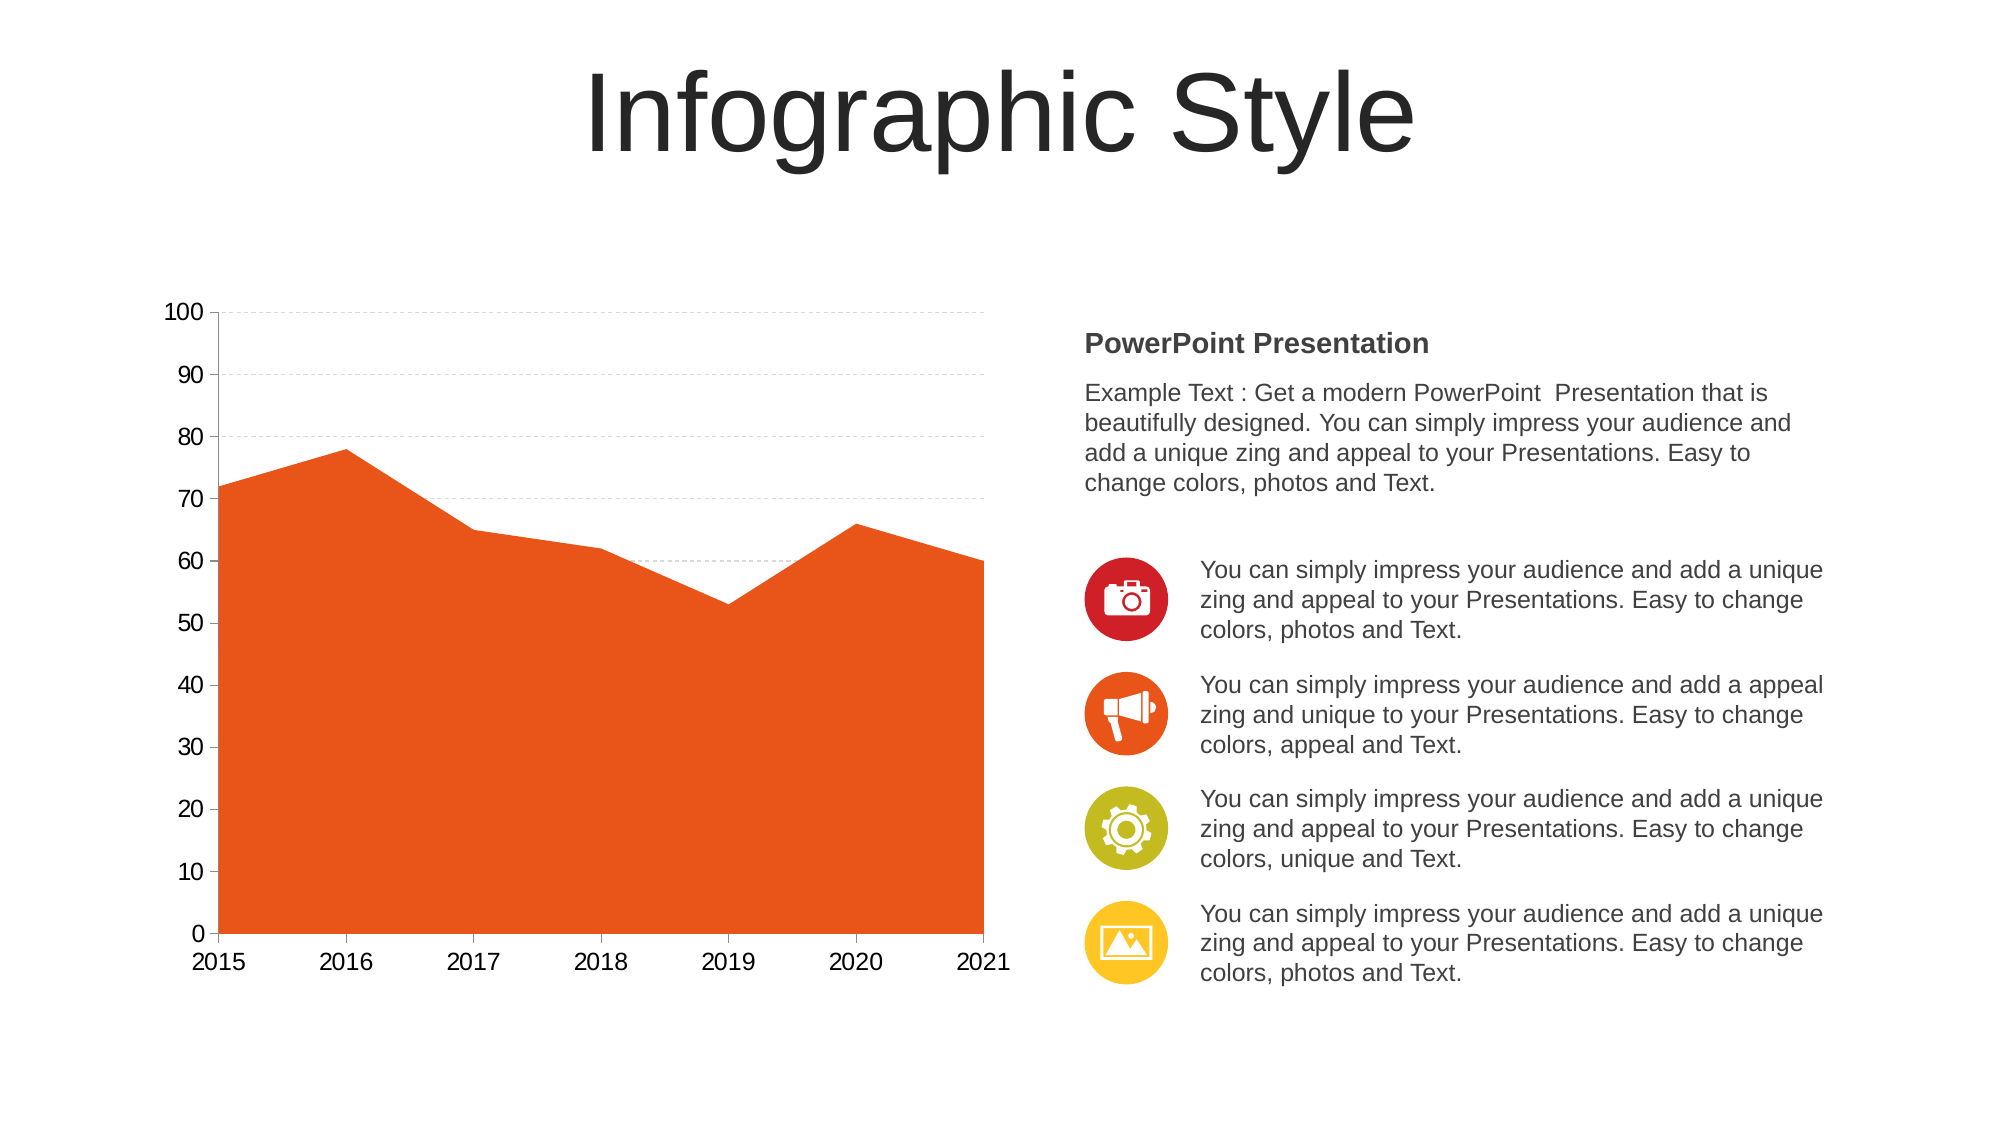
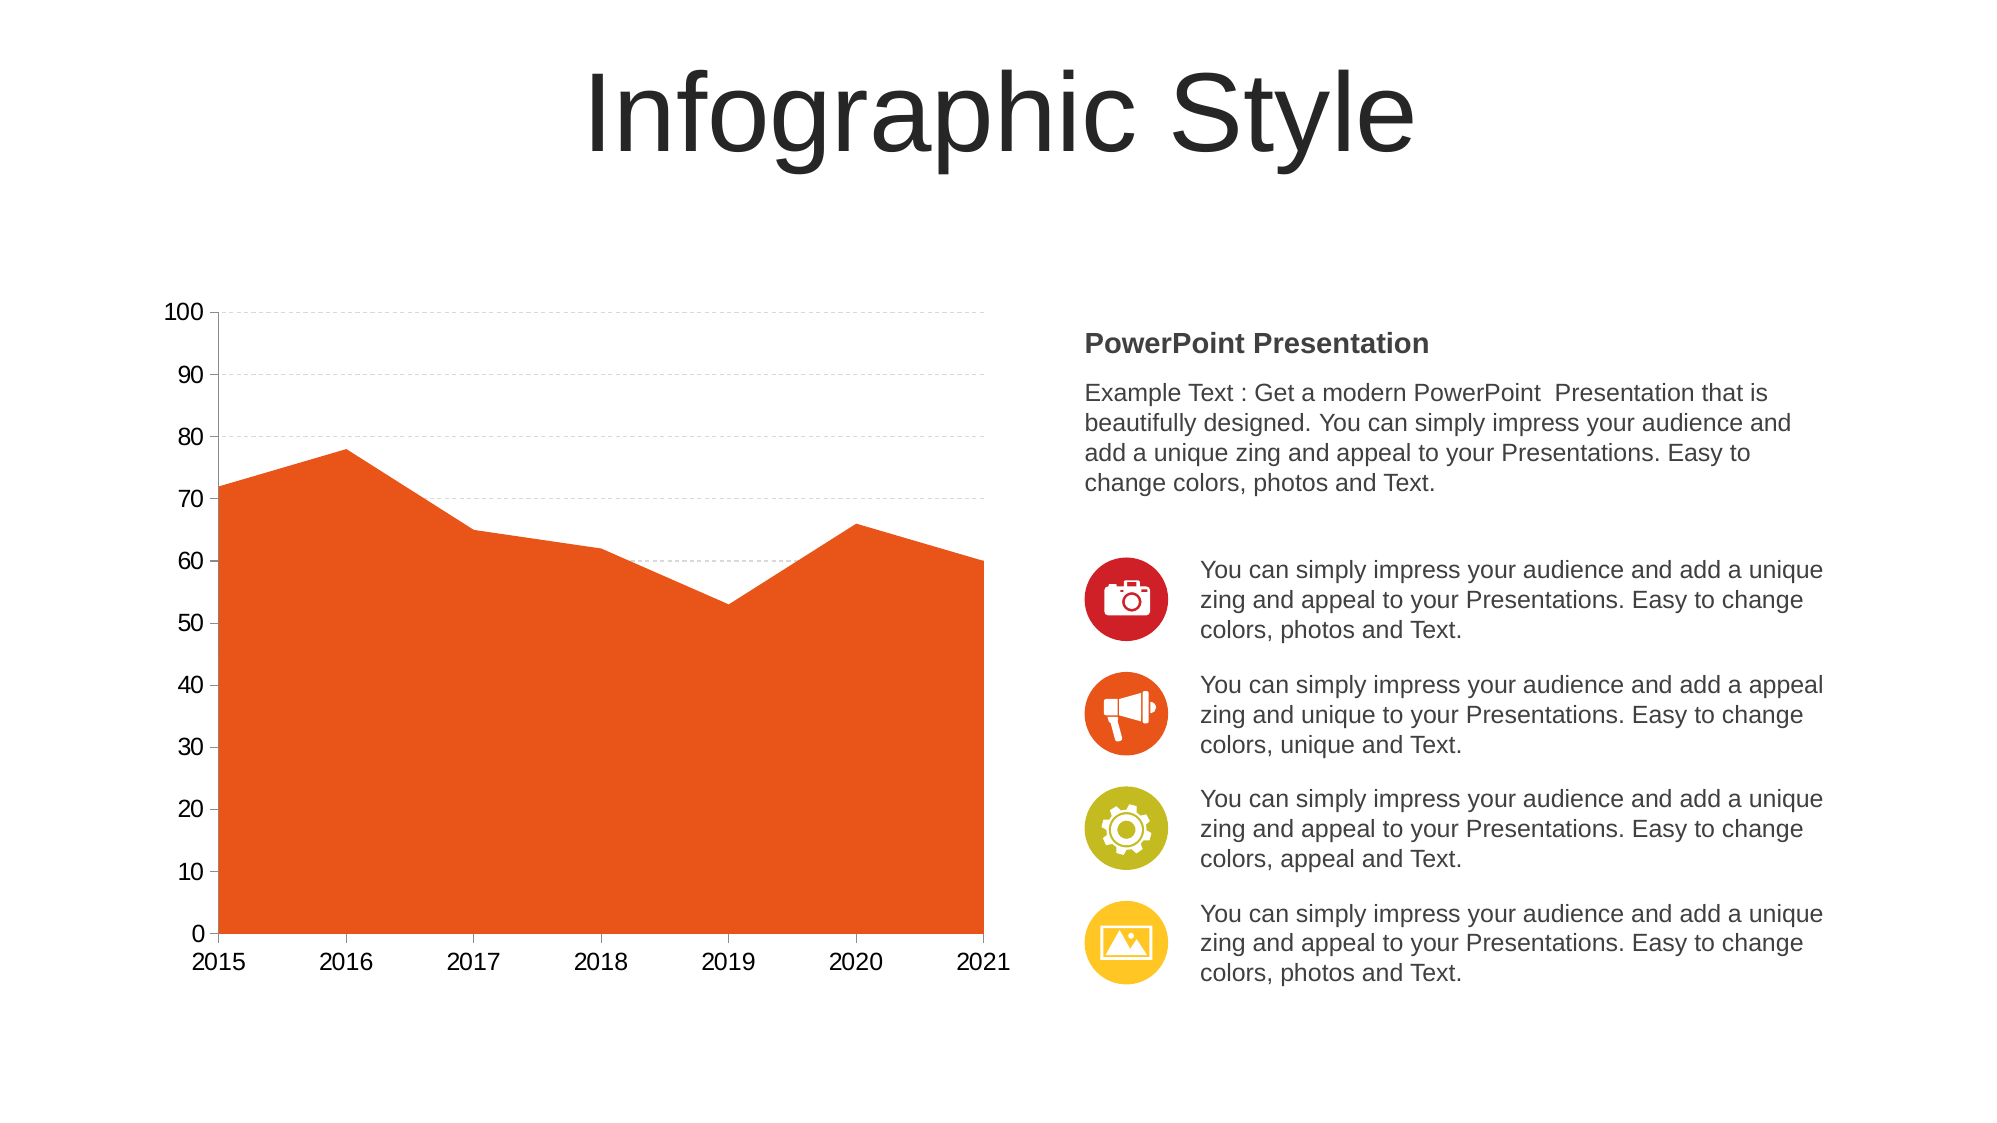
colors appeal: appeal -> unique (1318, 745)
colors unique: unique -> appeal (1318, 859)
